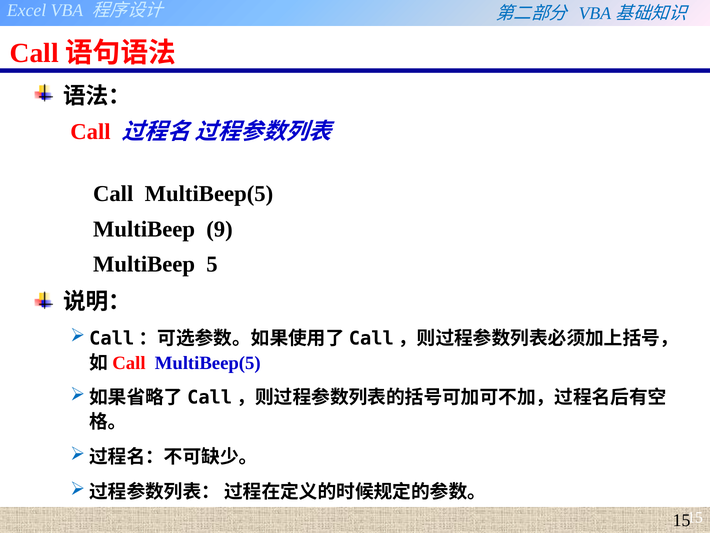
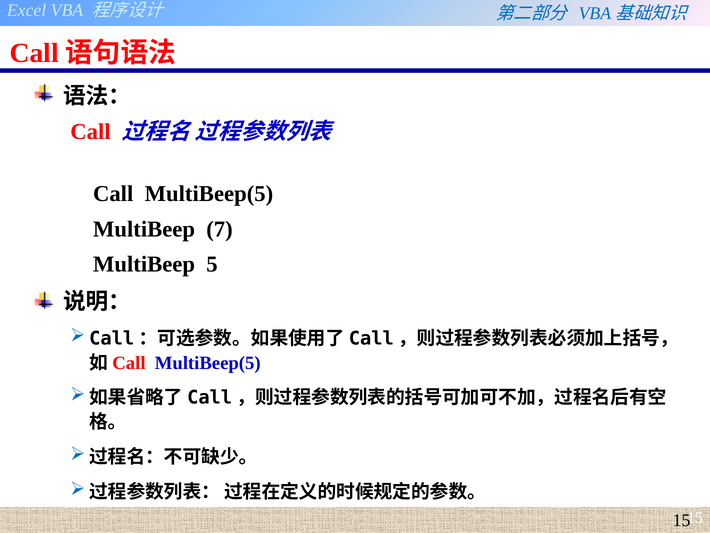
9: 9 -> 7 (220, 229)
